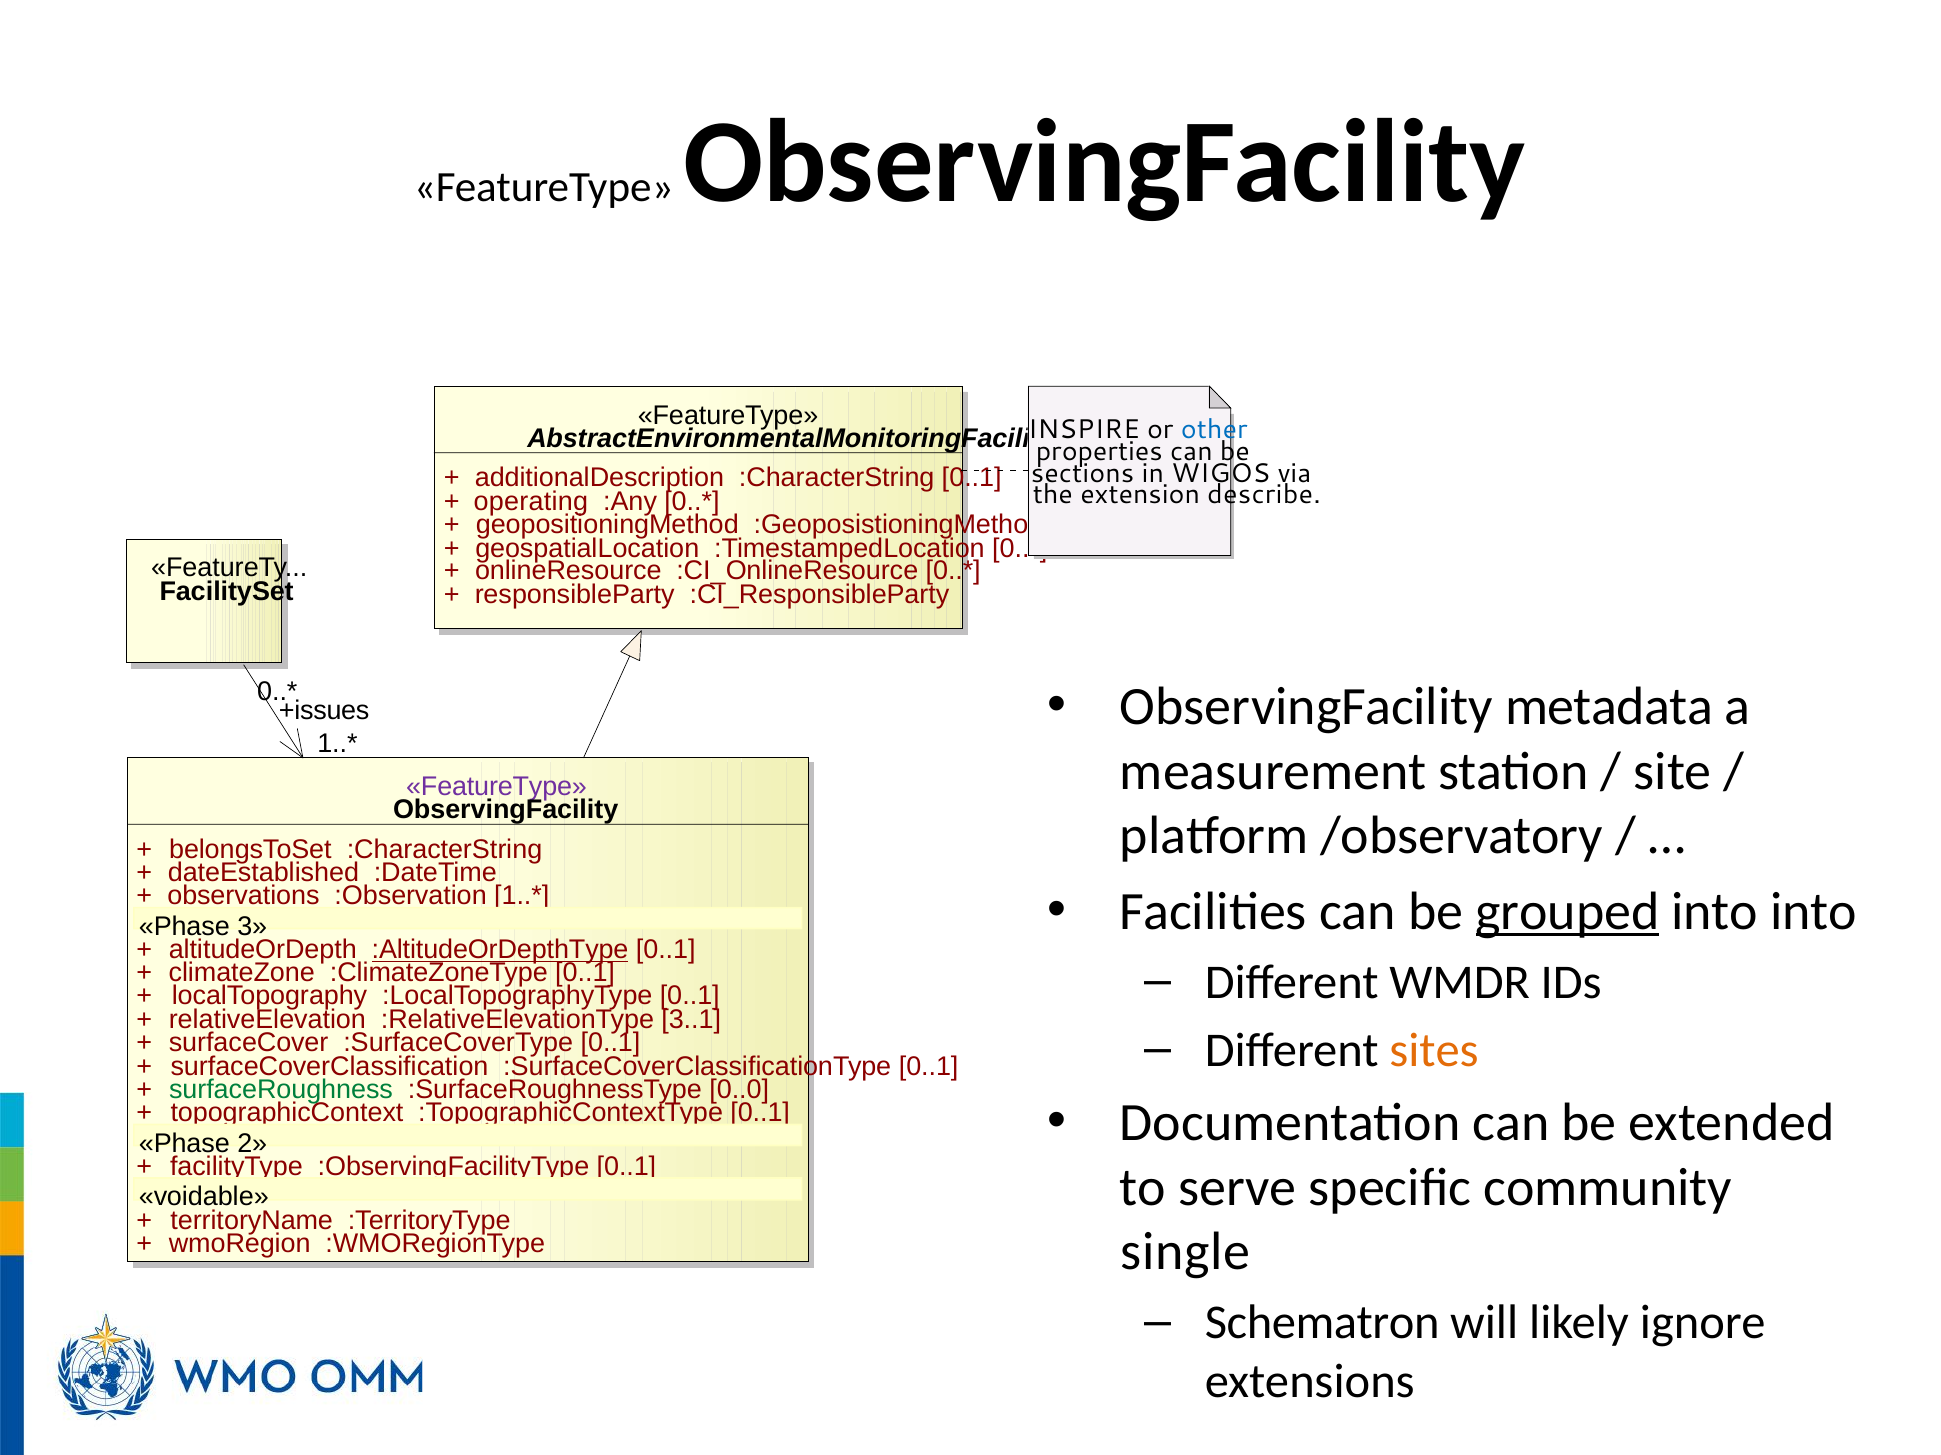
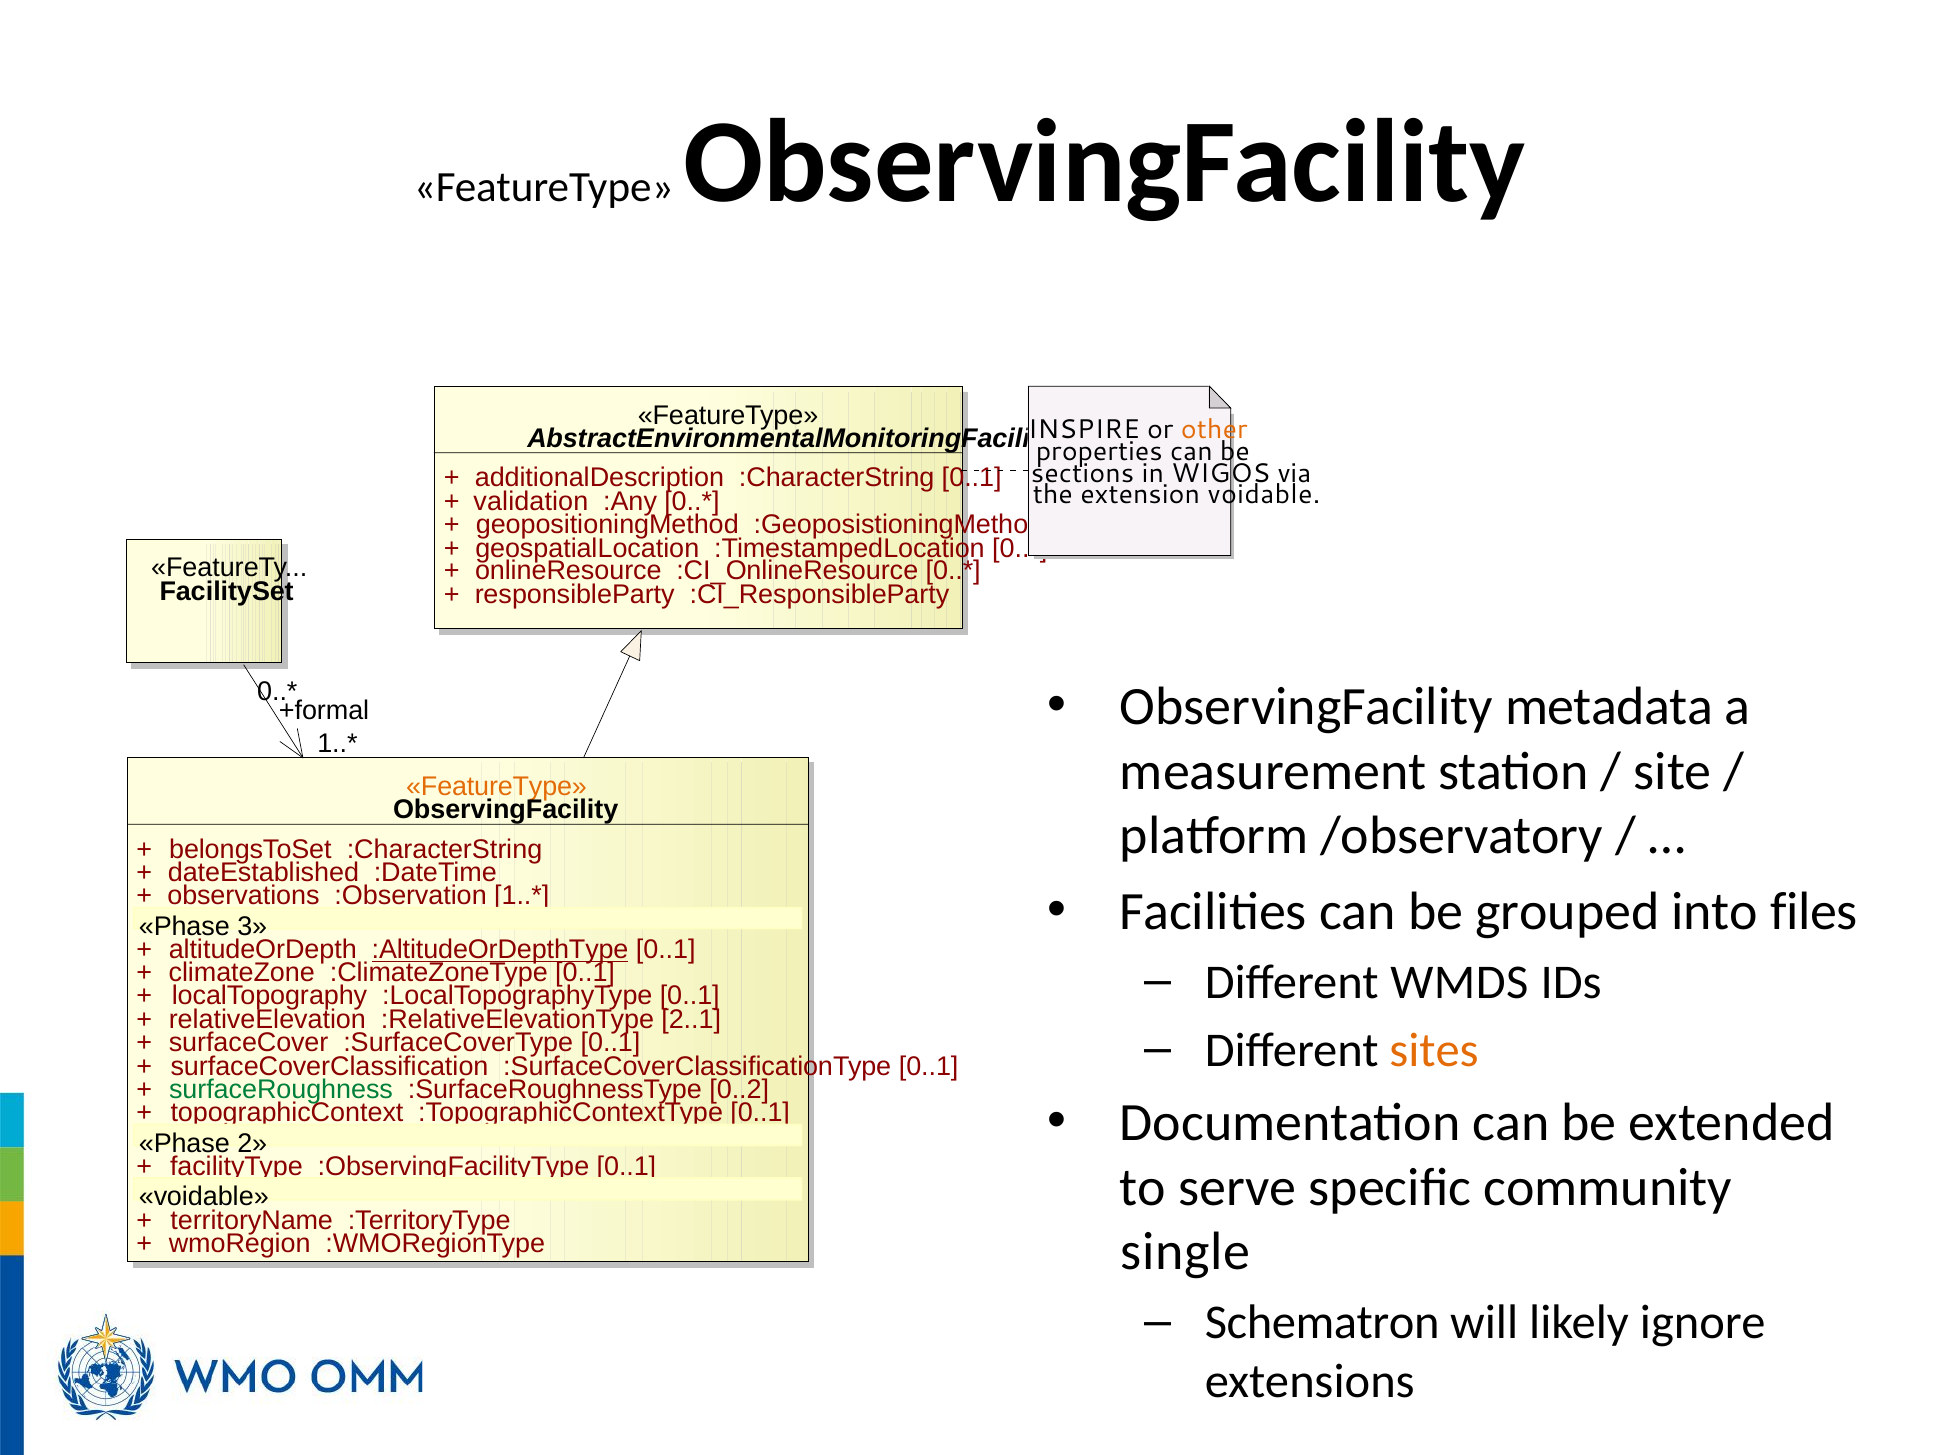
other colour: blue -> orange (1214, 430)
extension describe: describe -> voidable (1264, 494)
operating: operating -> validation (531, 502)
+issues: +issues -> +formal (324, 711)
FeatureType colour: purple -> orange (497, 787)
grouped underline: present -> none (1568, 912)
into into: into -> files (1814, 912)
WMDR: WMDR -> WMDS (1459, 983)
3..1: 3..1 -> 2..1 (691, 1020)
0..0: 0..0 -> 0..2 (739, 1090)
